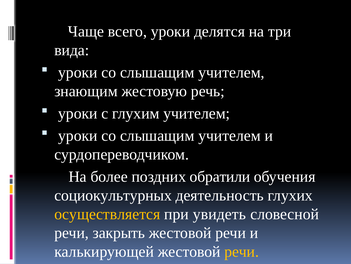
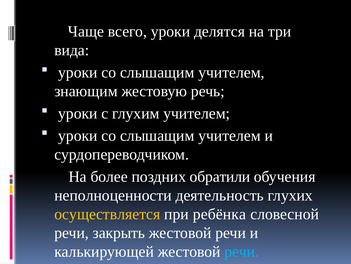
социокультурных: социокультурных -> неполноценности (113, 195)
увидеть: увидеть -> ребёнка (219, 214)
речи colour: yellow -> light blue (242, 251)
